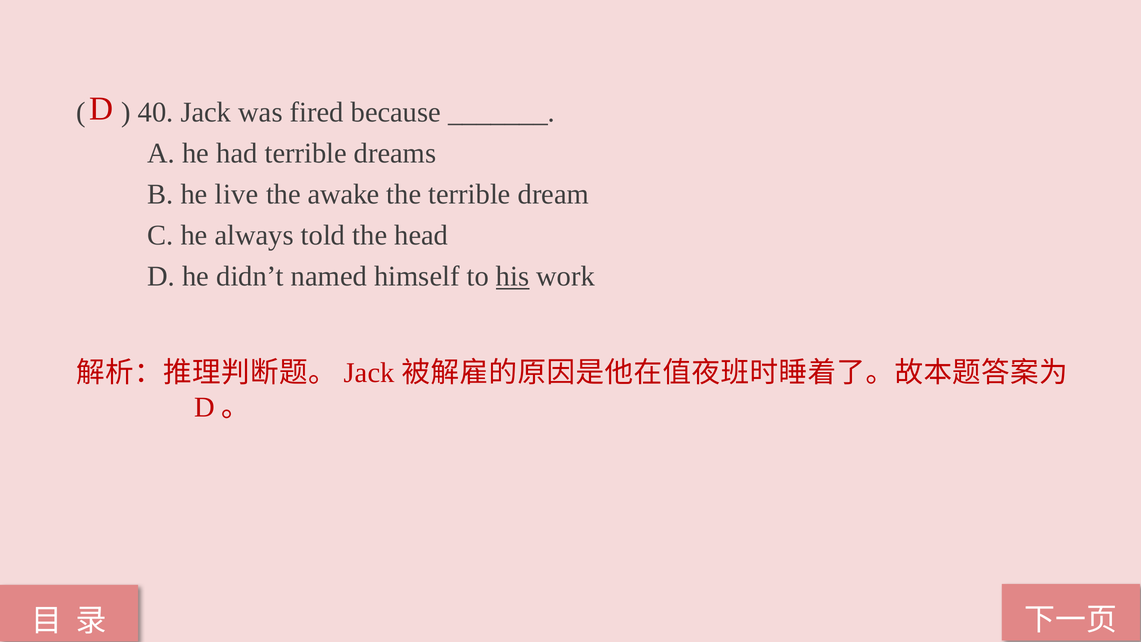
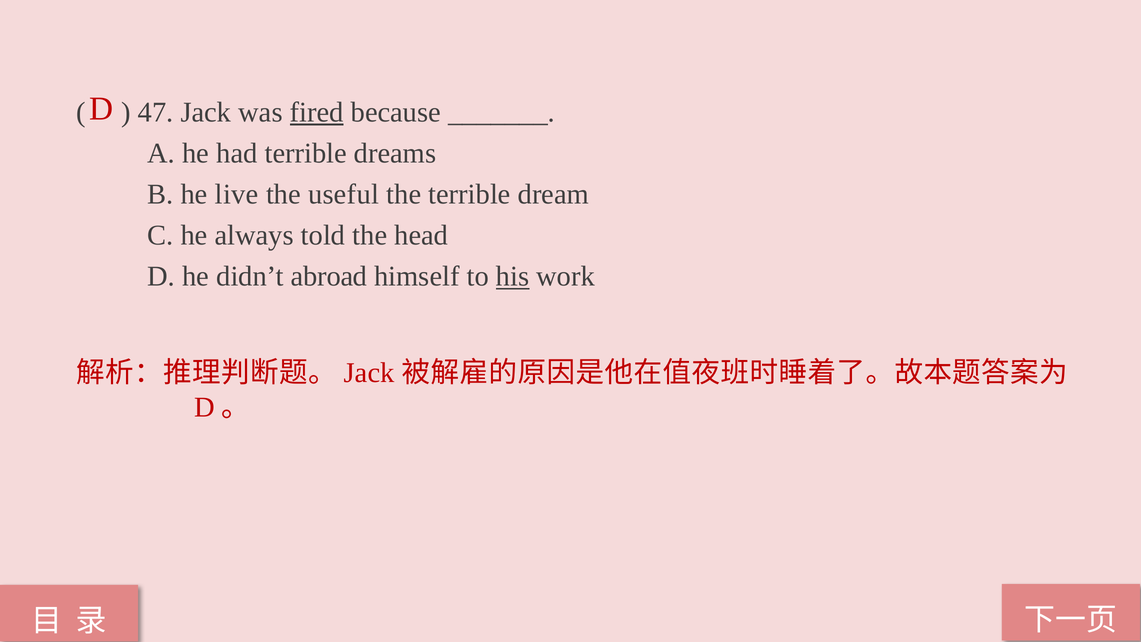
40: 40 -> 47 (156, 112)
fired underline: none -> present (317, 112)
awake: awake -> useful (344, 194)
named: named -> abroad (329, 276)
